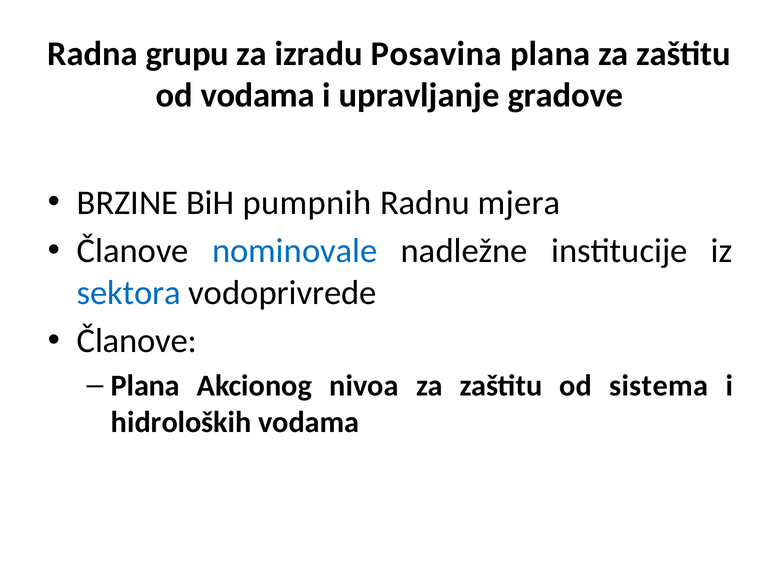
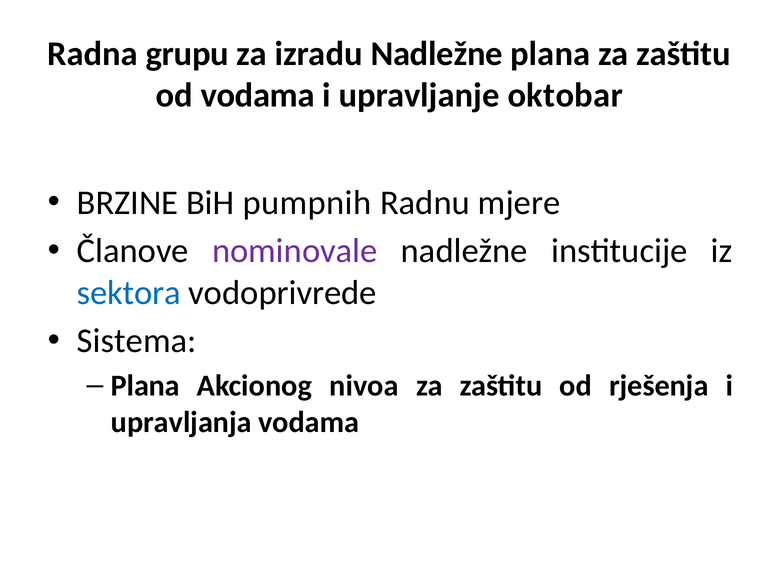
izradu Posavina: Posavina -> Nadležne (437, 54)
gradove: gradove -> oktobar (565, 95)
mjera: mjera -> mjere (519, 203)
nominovale colour: blue -> purple (295, 251)
Članove: Članove -> Sistema (137, 341)
sistema: sistema -> rješenja (659, 386)
hidroloških: hidroloških -> upravljanja (181, 422)
